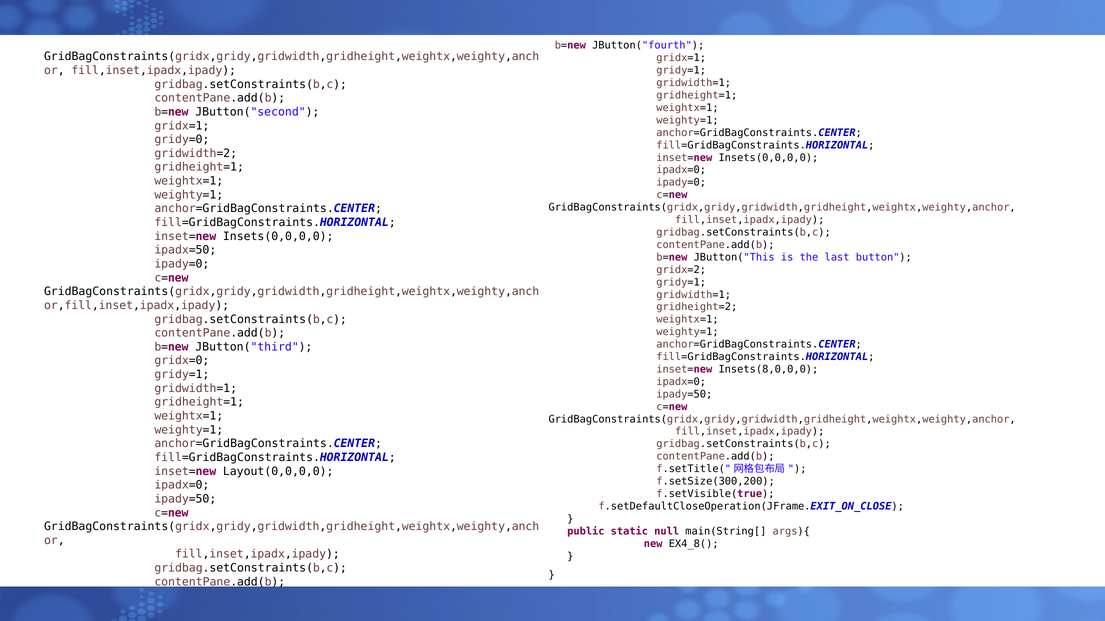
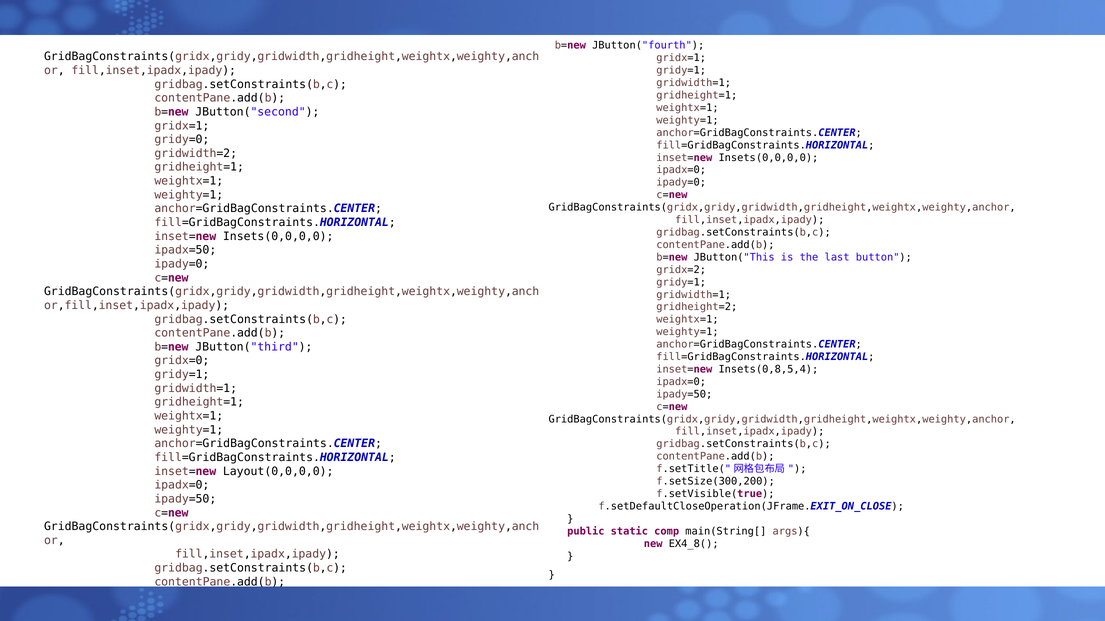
Insets(8,0,0,0: Insets(8,0,0,0 -> Insets(0,8,5,4 (768, 370)
null: null -> comp (667, 532)
